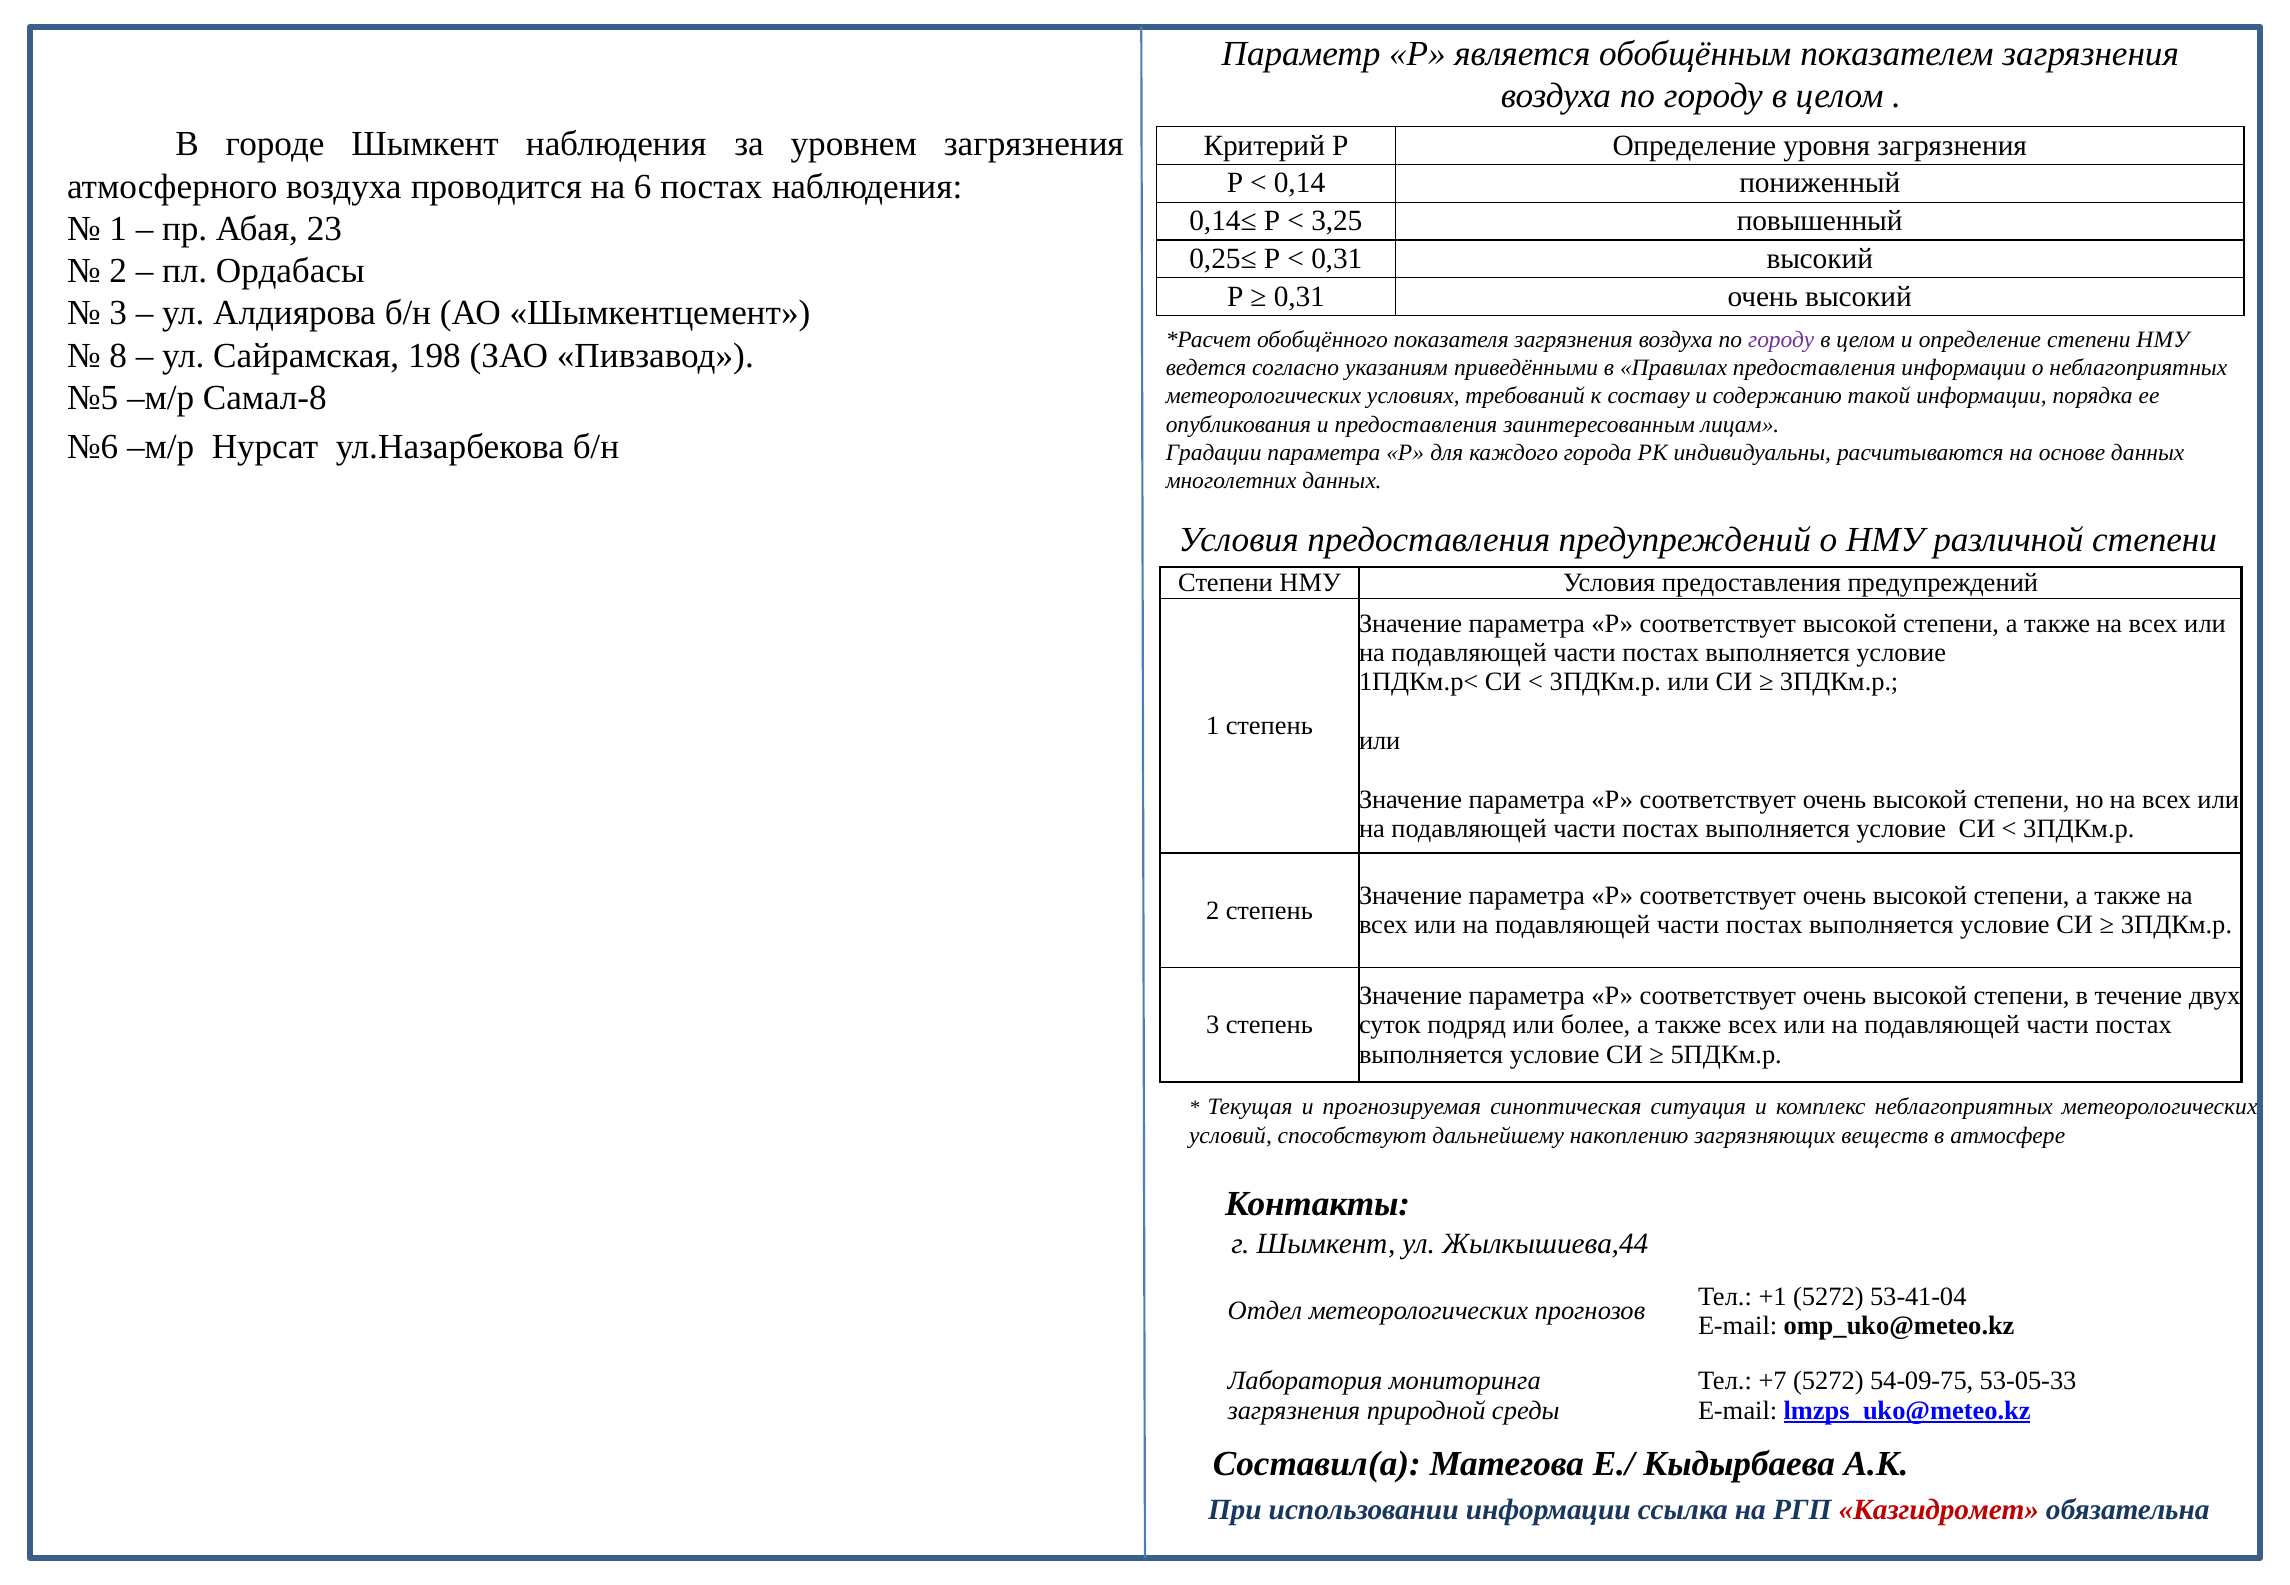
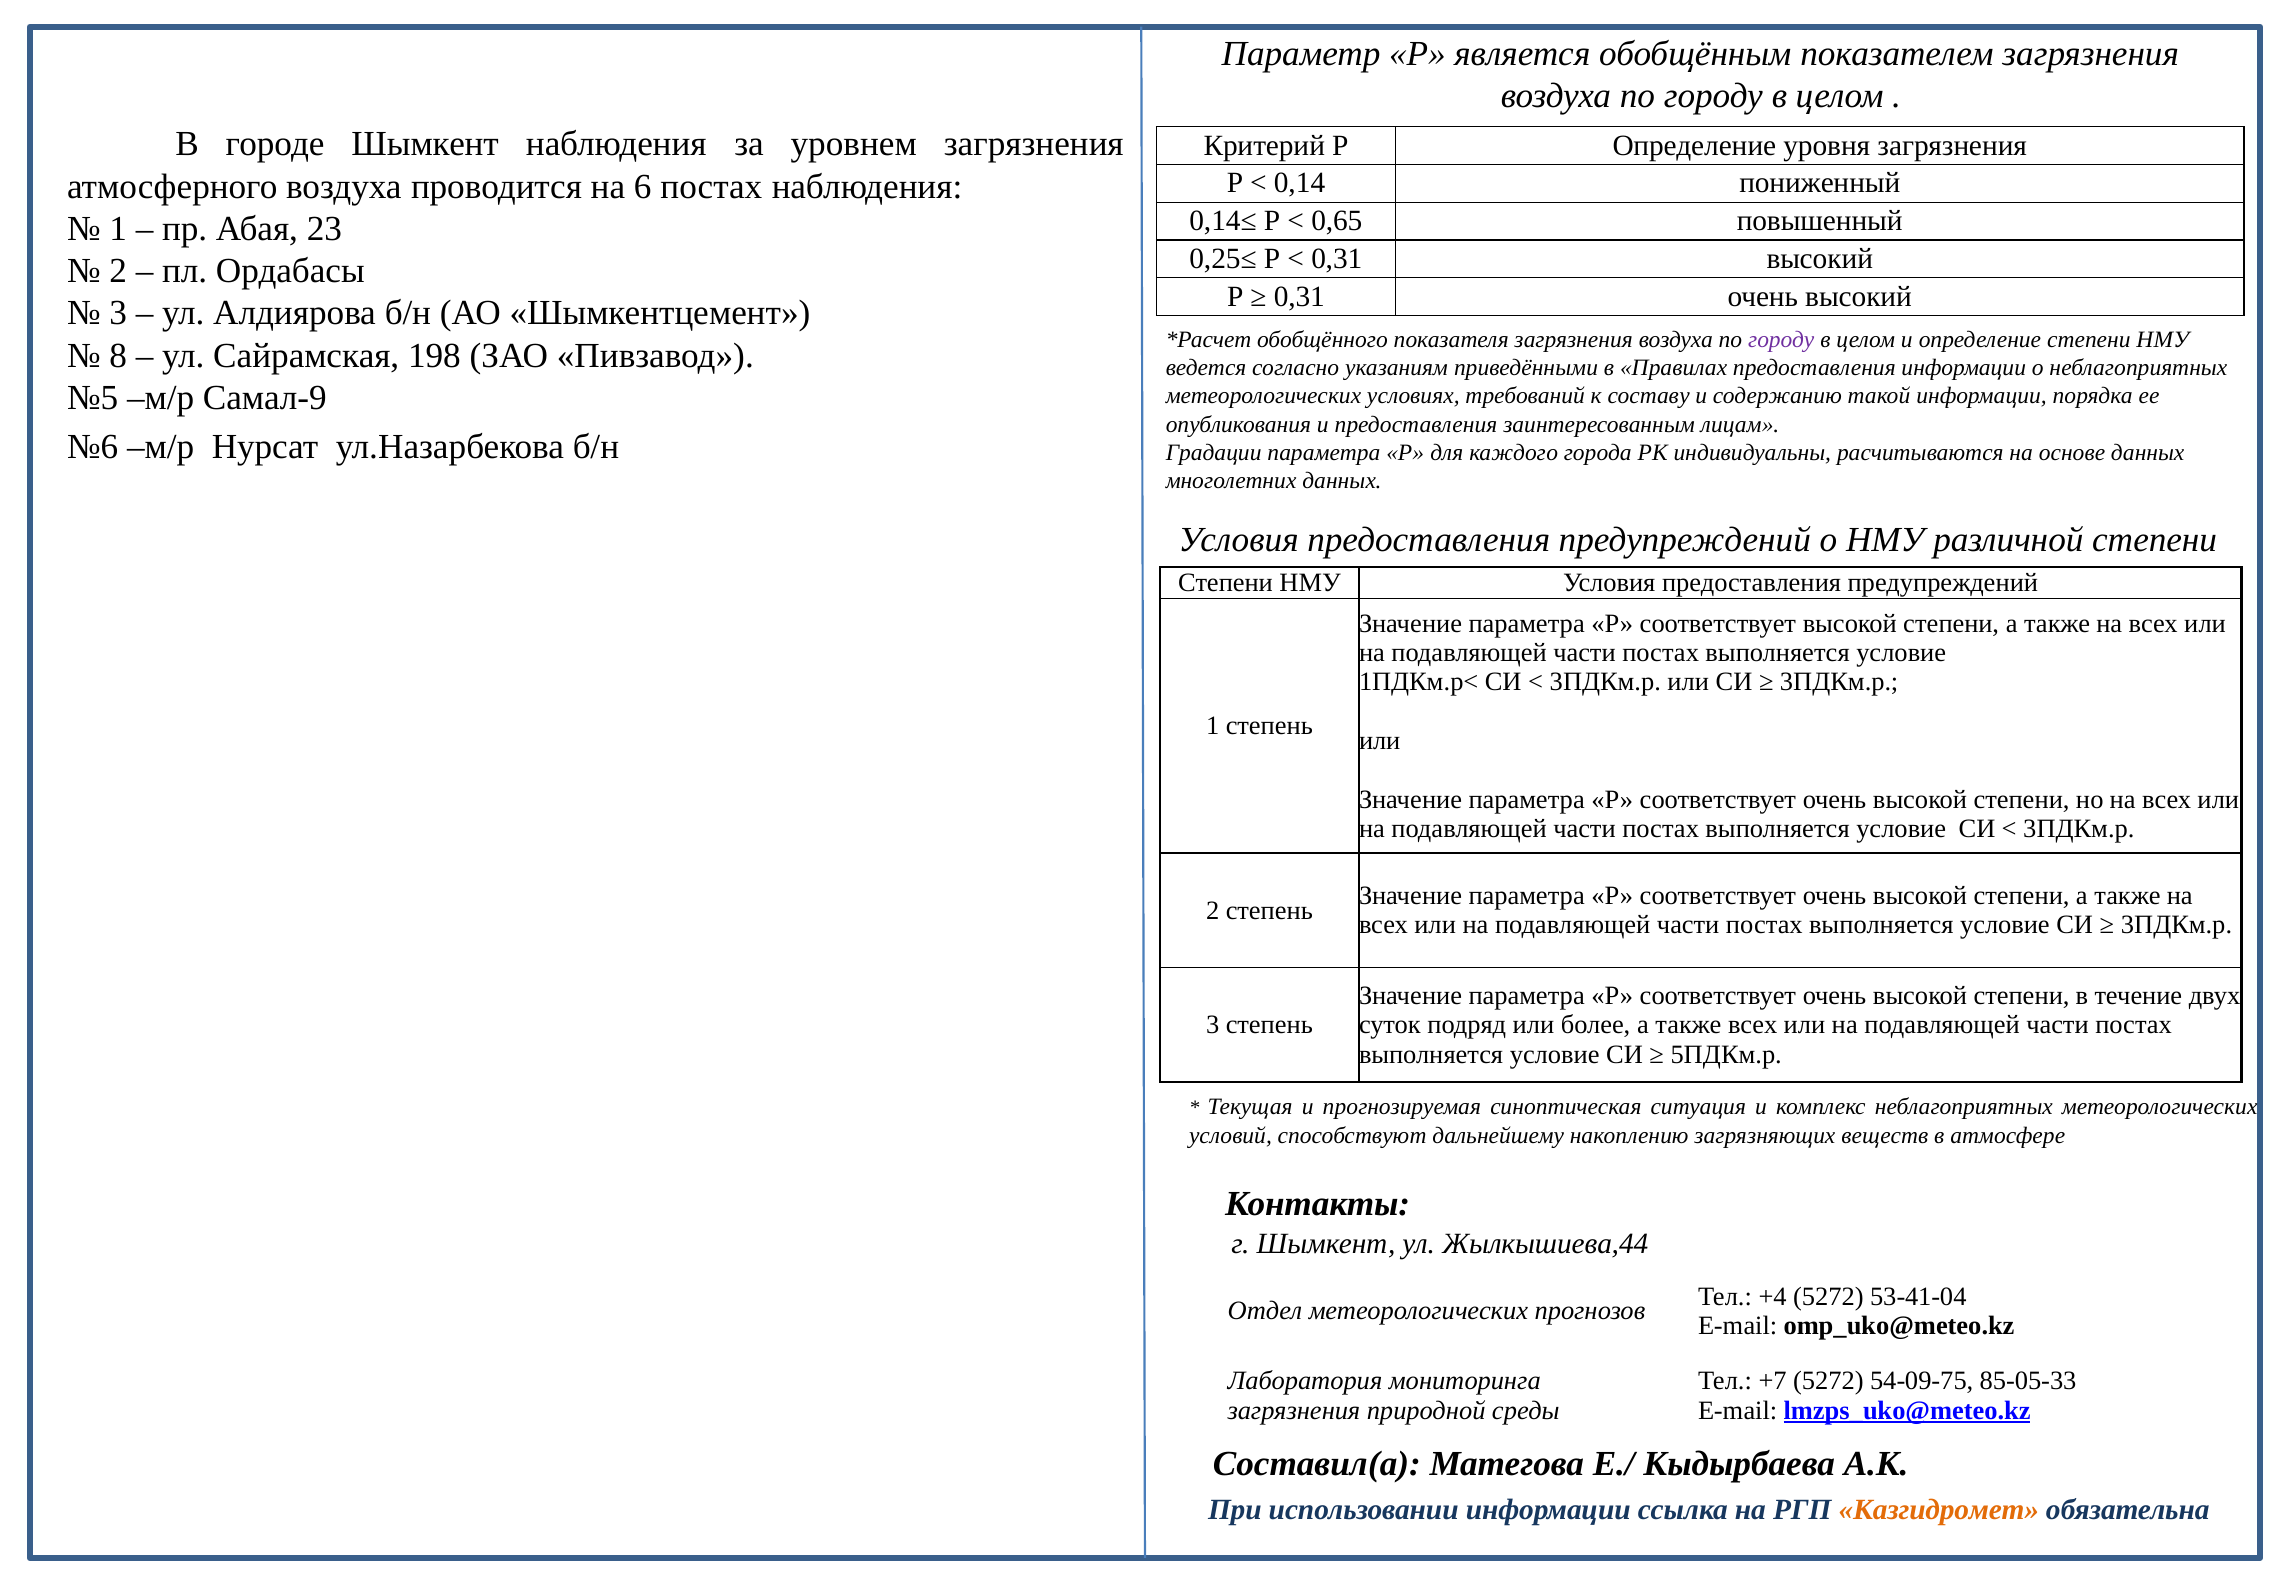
3,25: 3,25 -> 0,65 (1337, 221)
Самал-8: Самал-8 -> Самал-9 (265, 398)
+1: +1 -> +4 (1773, 1297)
53-05-33: 53-05-33 -> 85-05-33 (2028, 1381)
Казгидромет colour: red -> orange (1939, 1510)
